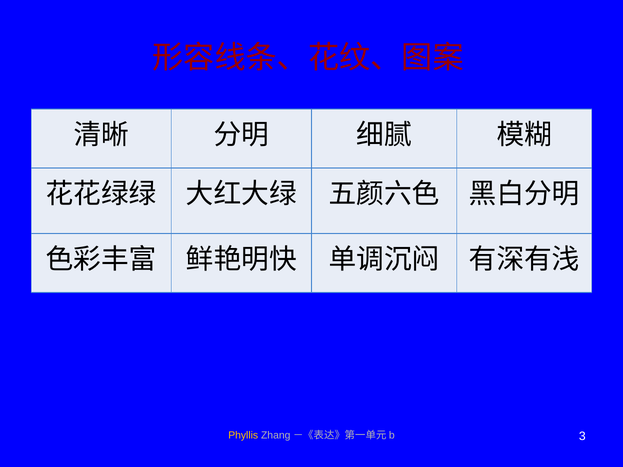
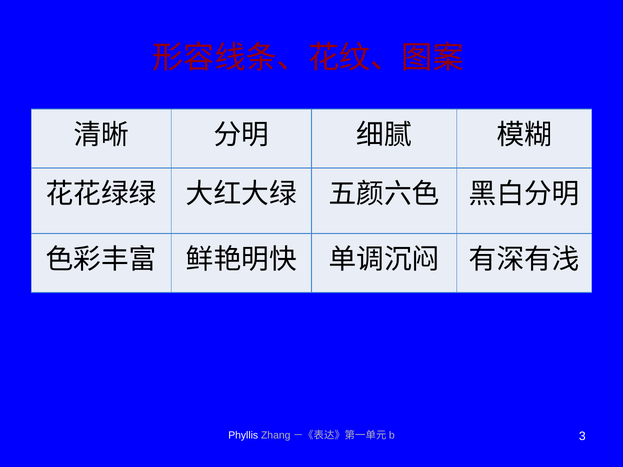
Phyllis colour: yellow -> white (243, 436)
